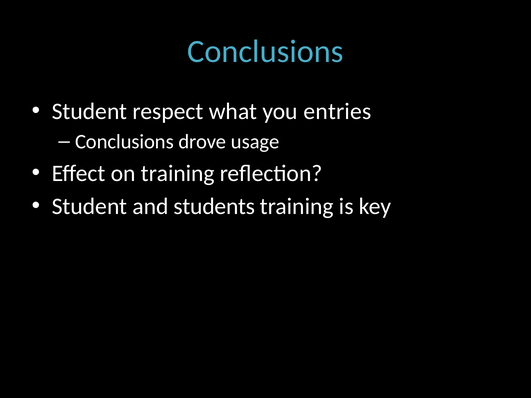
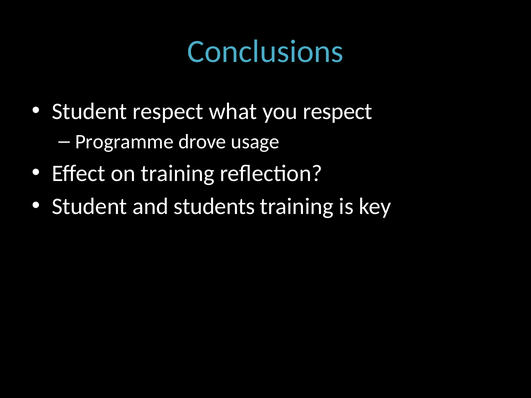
you entries: entries -> respect (338, 111)
Conclusions: Conclusions -> Programme (124, 142)
